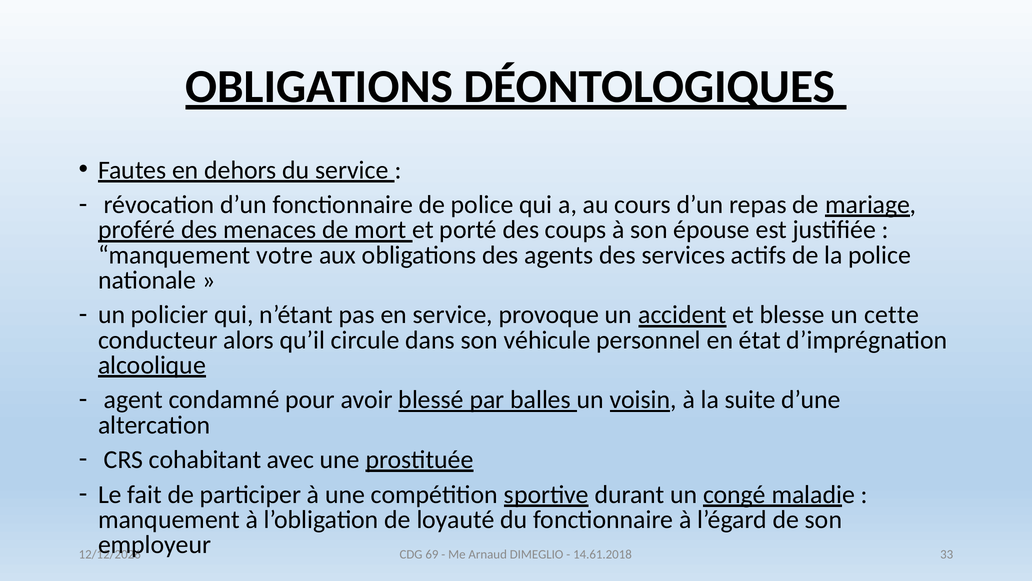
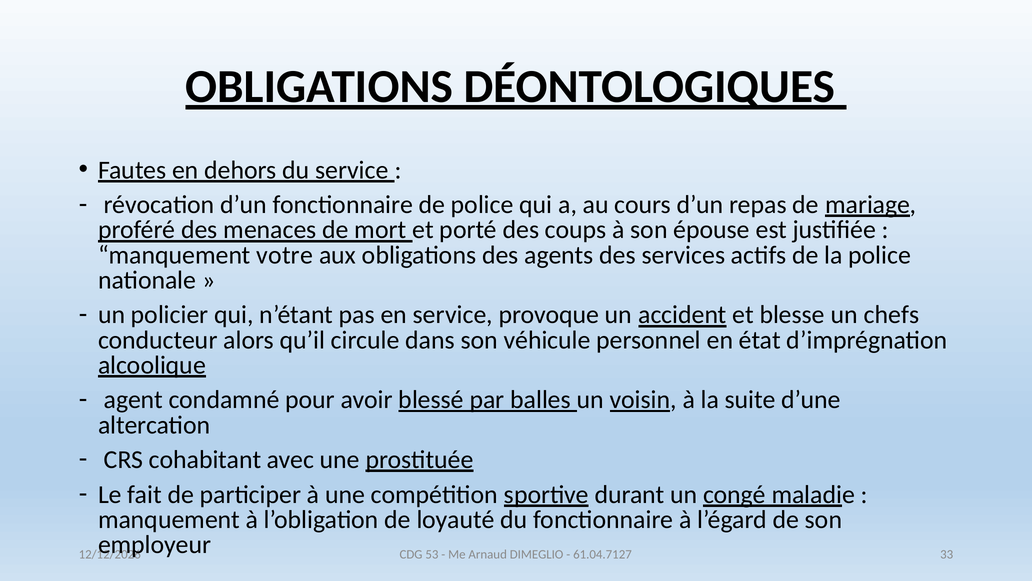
cette: cette -> chefs (892, 315)
69: 69 -> 53 (432, 554)
14.61.2018: 14.61.2018 -> 61.04.7127 (602, 554)
